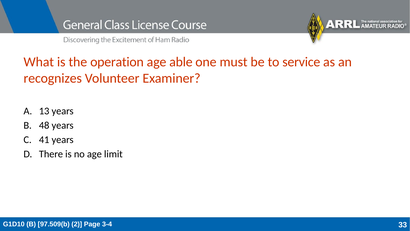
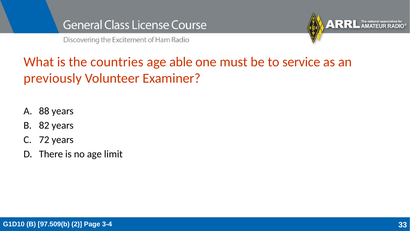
operation: operation -> countries (117, 62)
recognizes: recognizes -> previously (53, 78)
13: 13 -> 88 (44, 111)
48: 48 -> 82 (44, 125)
41: 41 -> 72 (44, 140)
